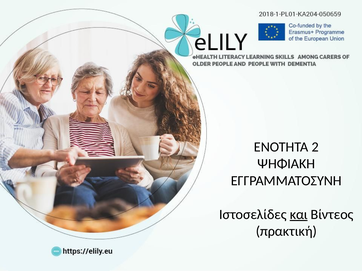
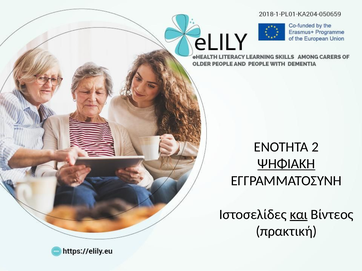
ΨΗΦΙΑΚΗ underline: none -> present (286, 164)
